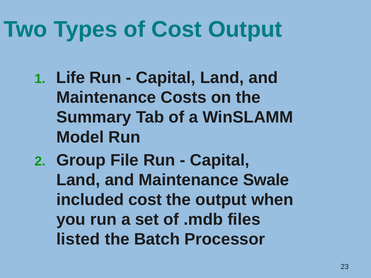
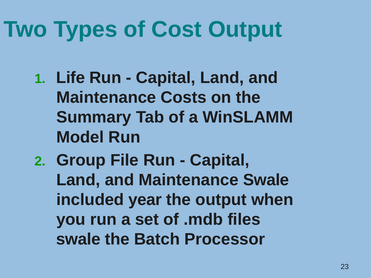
included cost: cost -> year (145, 200)
listed: listed -> swale (78, 239)
